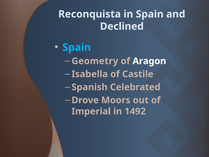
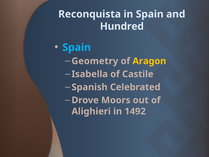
Declined: Declined -> Hundred (122, 26)
Aragon colour: white -> yellow (149, 61)
Imperial: Imperial -> Alighieri (91, 111)
